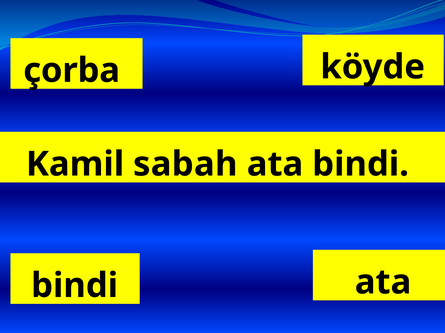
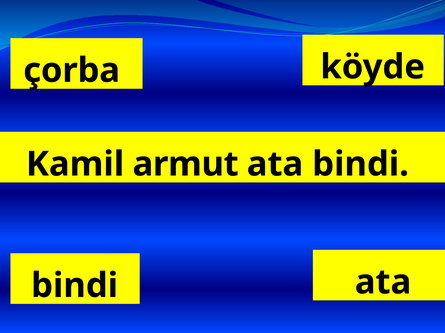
sabah: sabah -> armut (186, 165)
